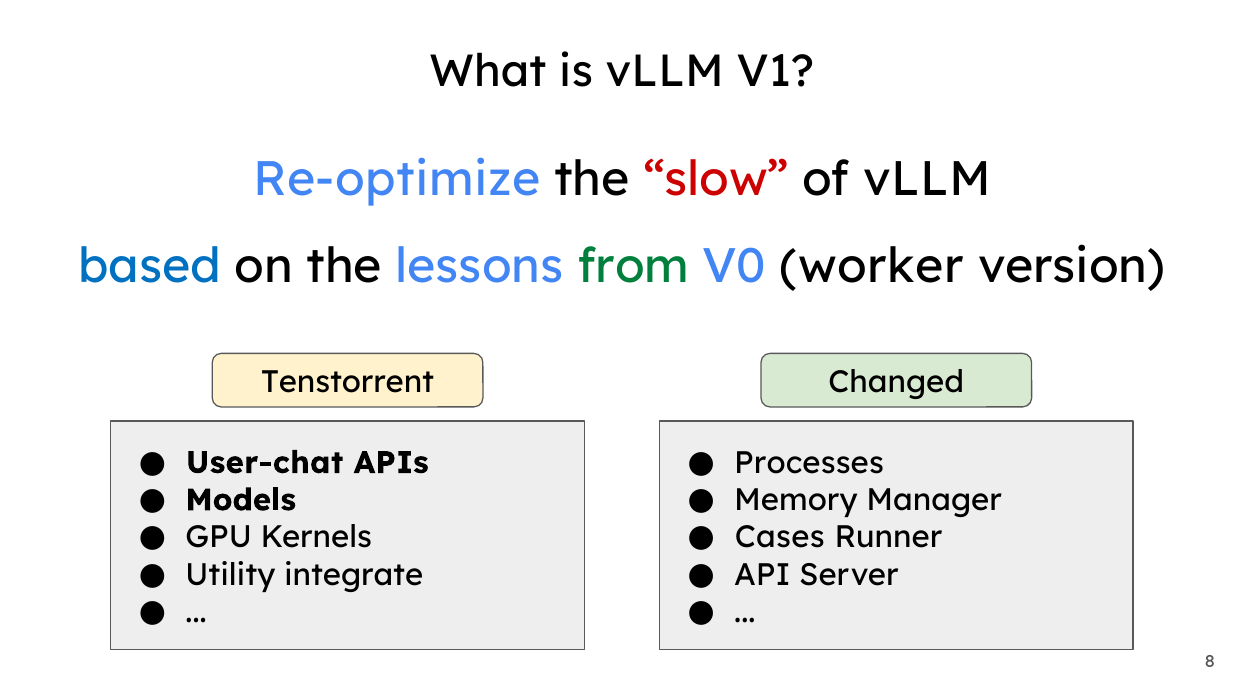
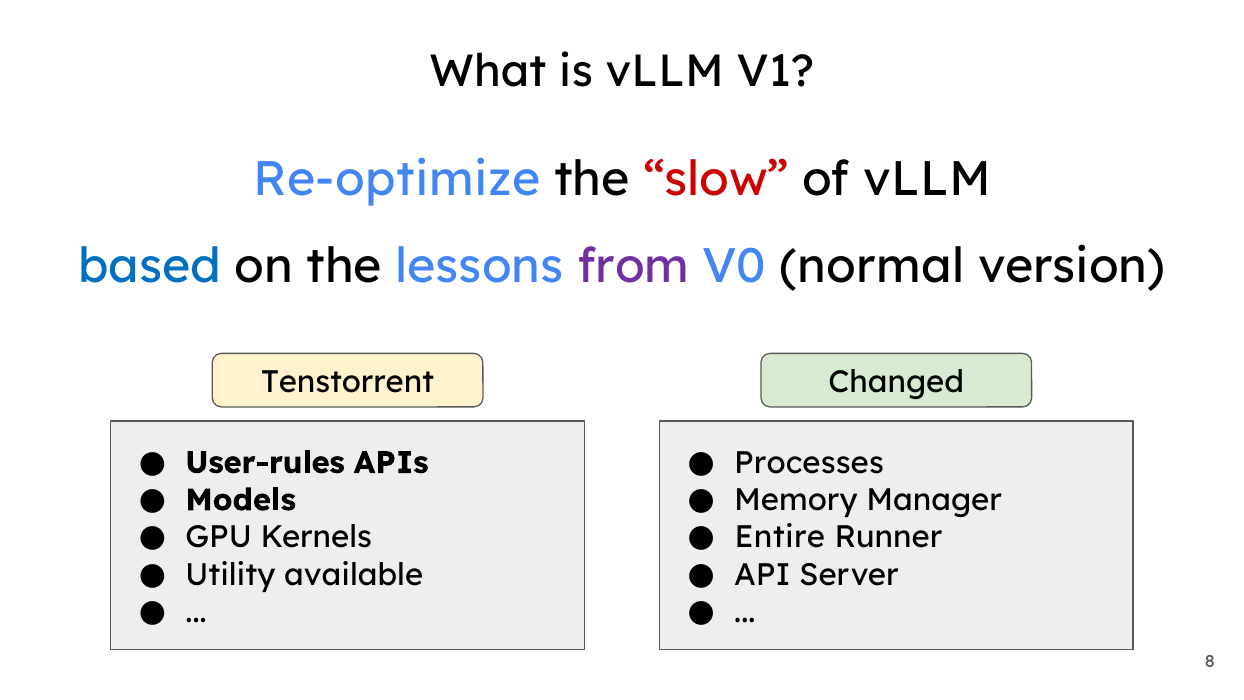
from colour: green -> purple (633, 266)
worker: worker -> normal (872, 266)
User-chat: User-chat -> User-rules (265, 463)
Cases: Cases -> Entire (780, 537)
integrate: integrate -> available (354, 575)
